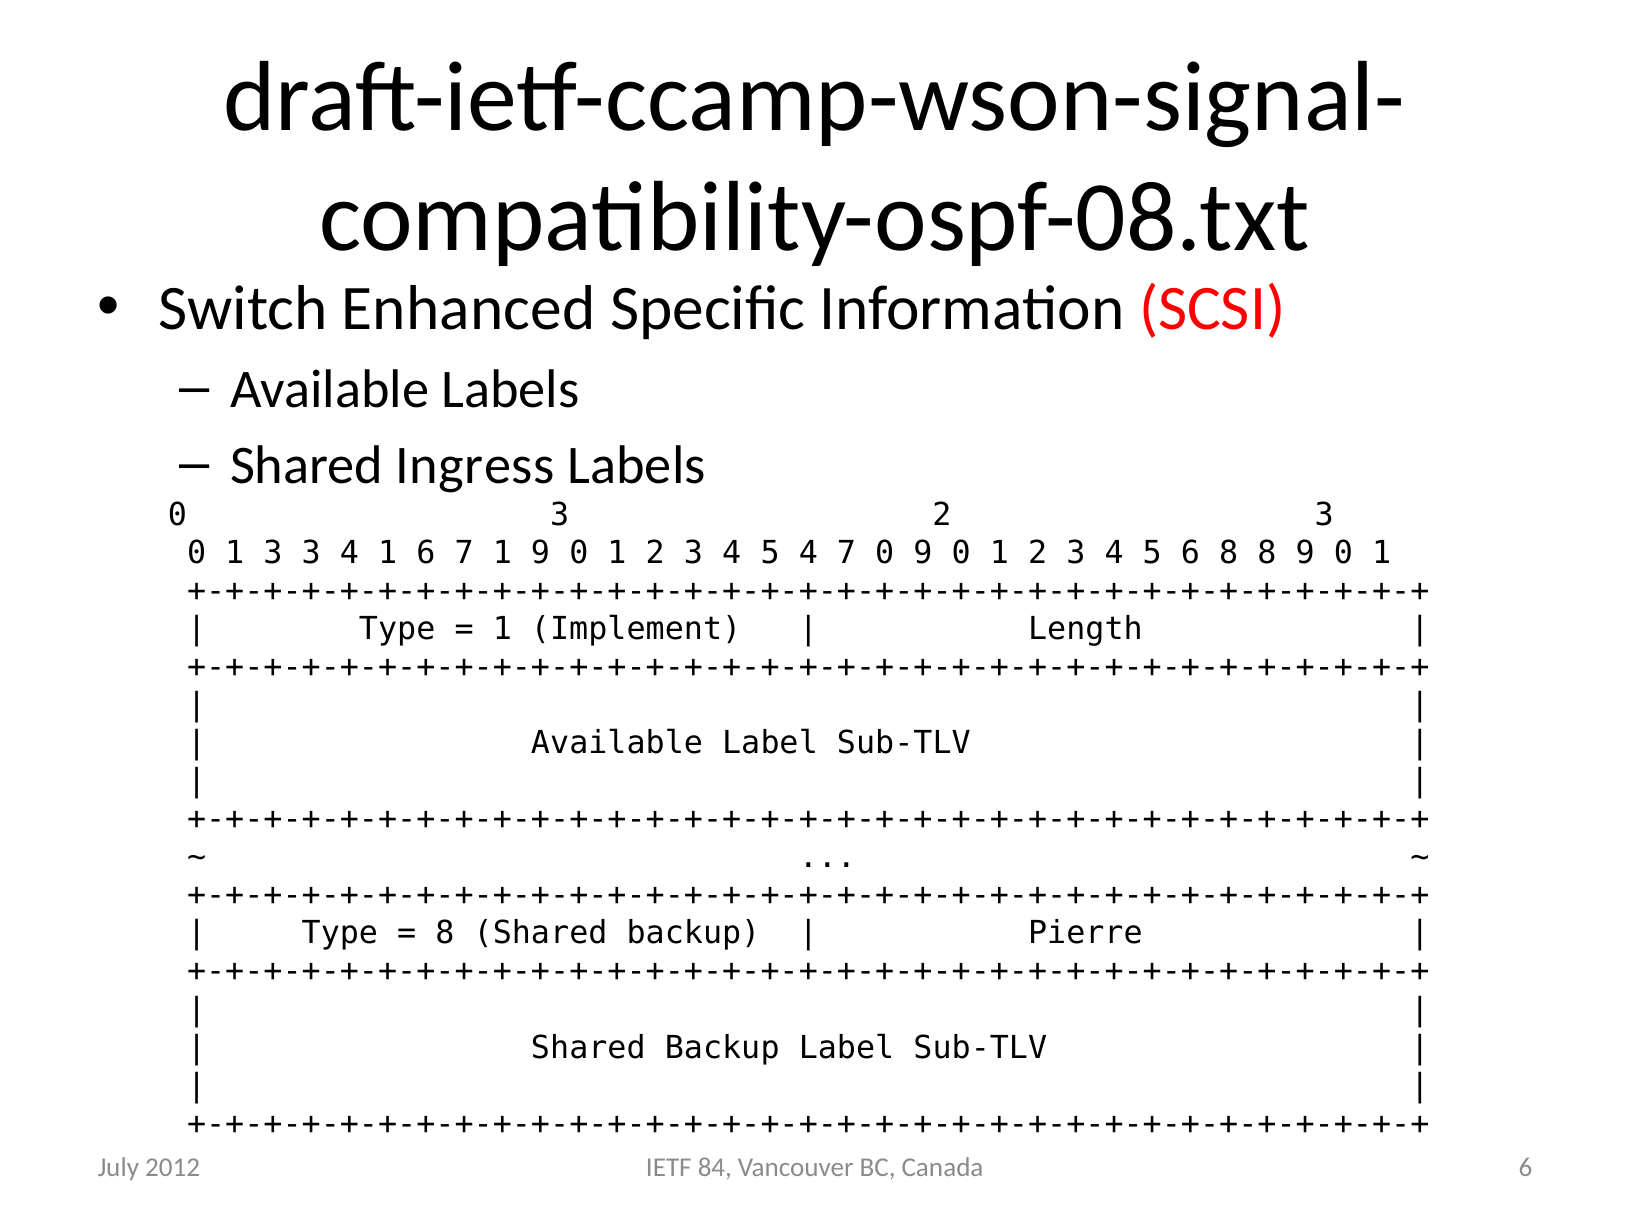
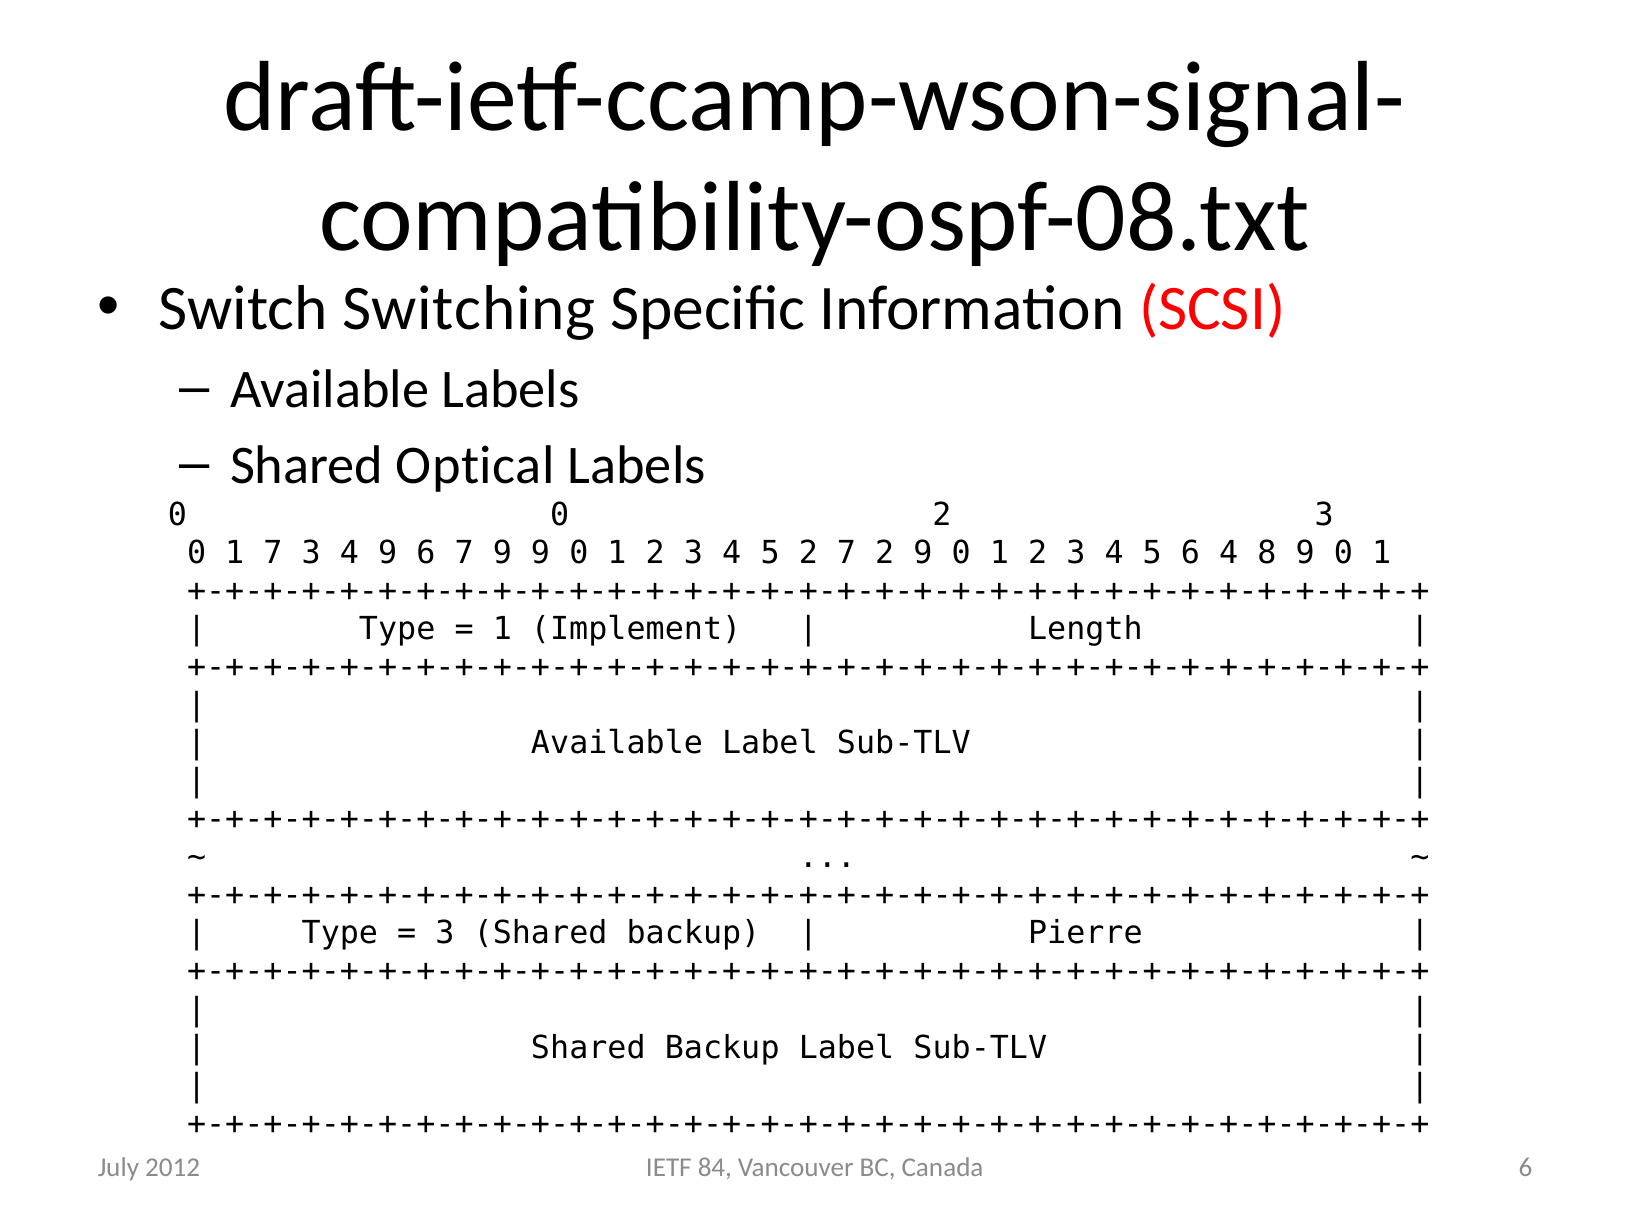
Enhanced: Enhanced -> Switching (469, 309)
Ingress: Ingress -> Optical (475, 466)
0 3: 3 -> 0 (560, 514)
1 3: 3 -> 7 (273, 553)
4 1: 1 -> 9 (388, 553)
7 1: 1 -> 9 (502, 553)
5 4: 4 -> 2 (808, 553)
7 0: 0 -> 2 (885, 553)
6 8: 8 -> 4 (1229, 553)
8: 8 -> 3 (445, 933)
